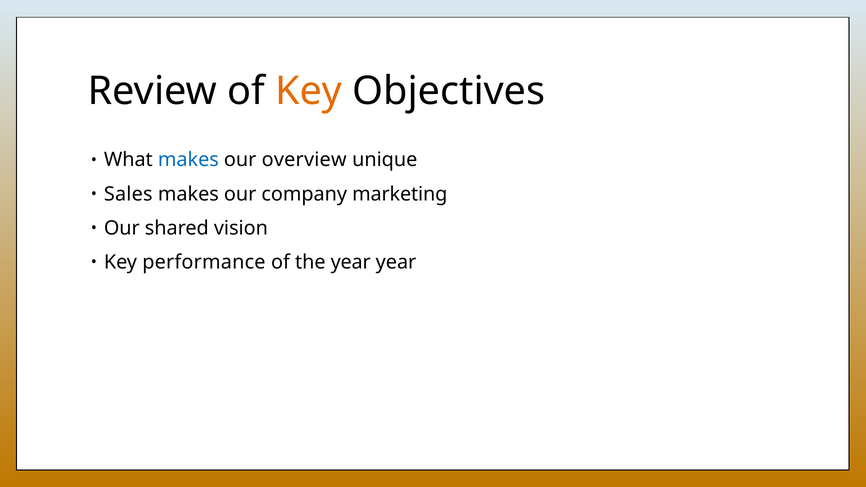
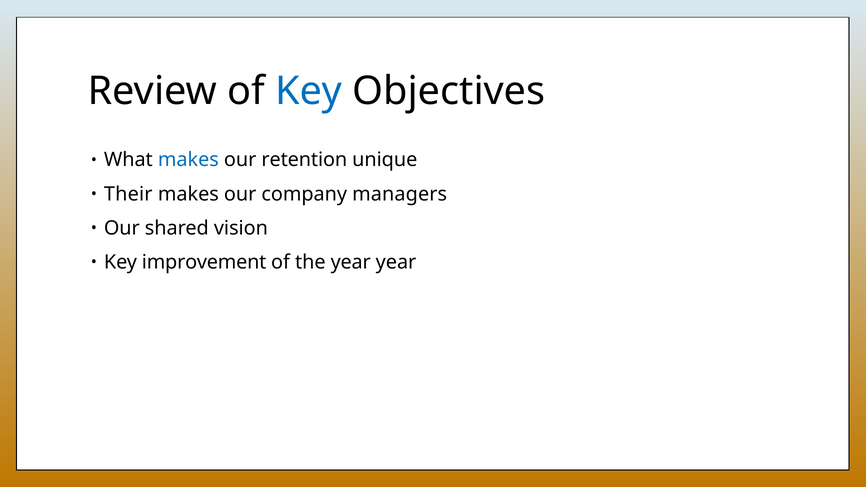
Key colour: orange -> blue (309, 91)
overview: overview -> retention (304, 160)
Sales: Sales -> Their (128, 194)
marketing: marketing -> managers (400, 194)
performance: performance -> improvement (204, 262)
